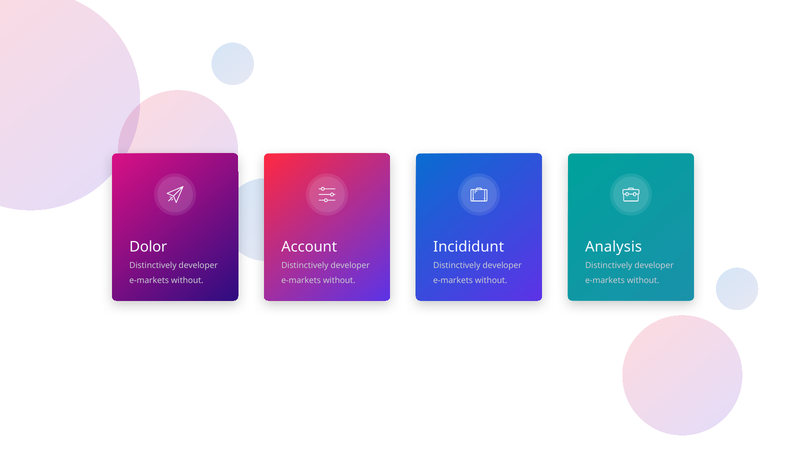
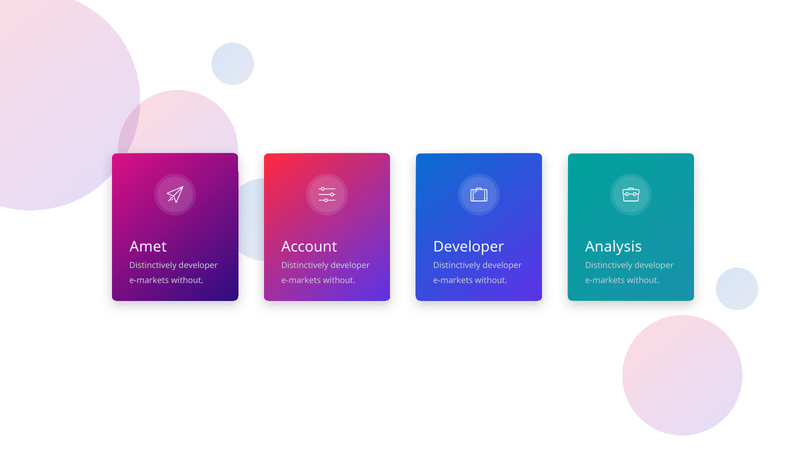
Dolor: Dolor -> Amet (148, 246)
Incididunt: Incididunt -> Developer (469, 246)
